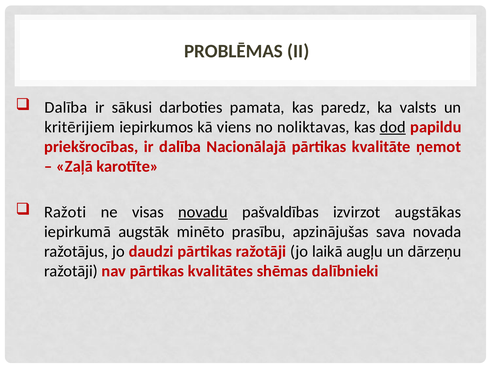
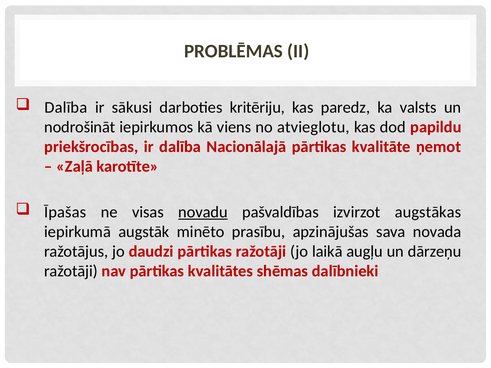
pamata: pamata -> kritēriju (257, 108)
kritērijiem: kritērijiem -> nodrošināt (80, 127)
noliktavas: noliktavas -> atvieglotu (313, 127)
dod underline: present -> none (393, 127)
Ražoti: Ražoti -> Īpašas (65, 212)
